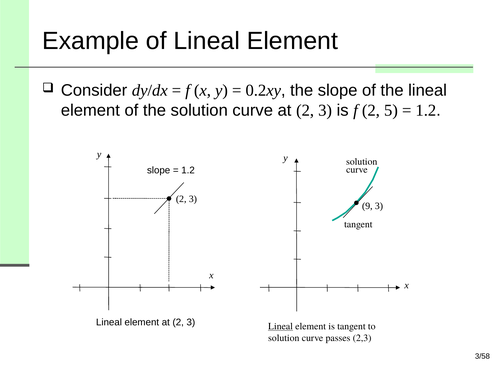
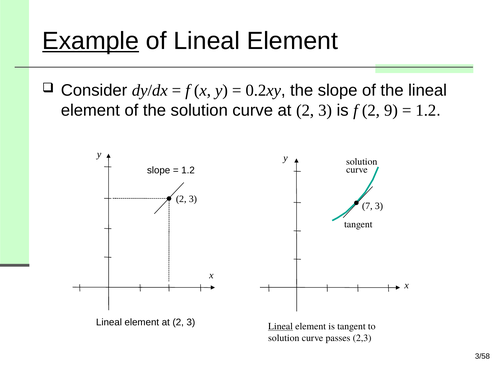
Example underline: none -> present (91, 41)
5: 5 -> 9 (391, 110)
9: 9 -> 7 (367, 206)
